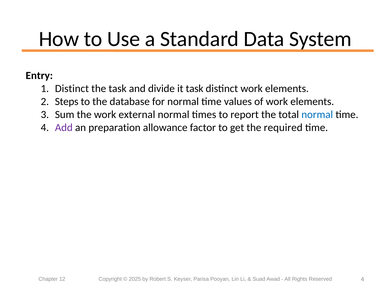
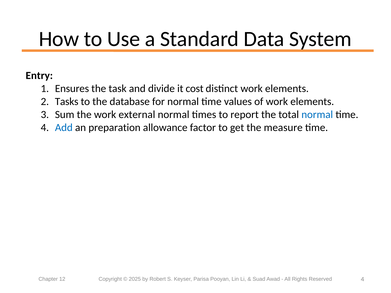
Distinct: Distinct -> Ensures (72, 89)
it task: task -> cost (195, 89)
Steps: Steps -> Tasks (67, 102)
Add colour: purple -> blue (64, 128)
required: required -> measure (283, 128)
